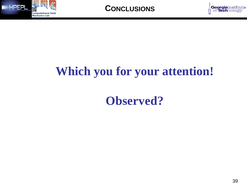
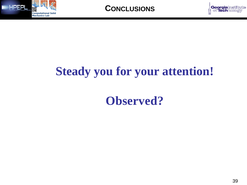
Which: Which -> Steady (73, 71)
